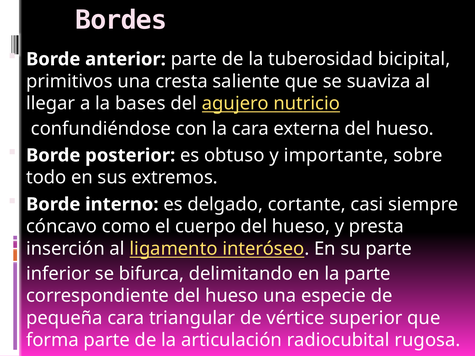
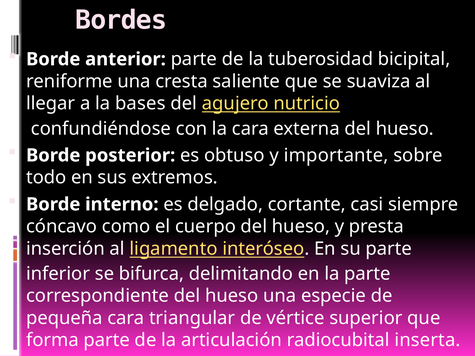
primitivos: primitivos -> reniforme (69, 81)
rugosa: rugosa -> inserta (427, 340)
